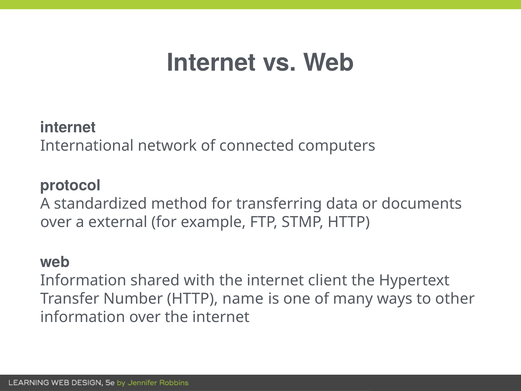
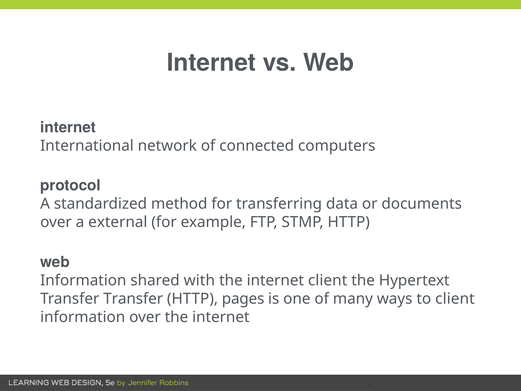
Transfer Number: Number -> Transfer (133, 298)
name: name -> pages (243, 298)
to other: other -> client (455, 298)
